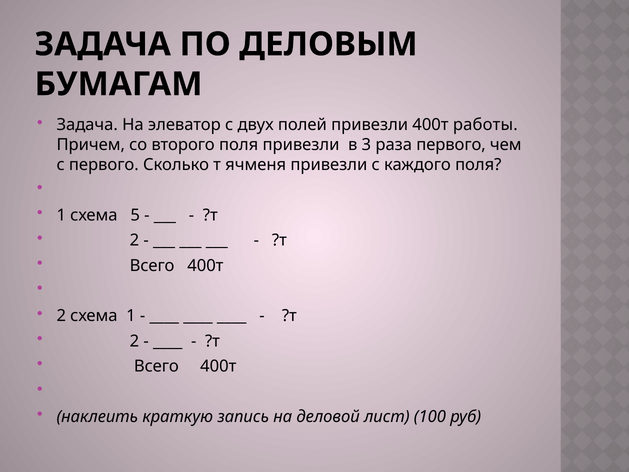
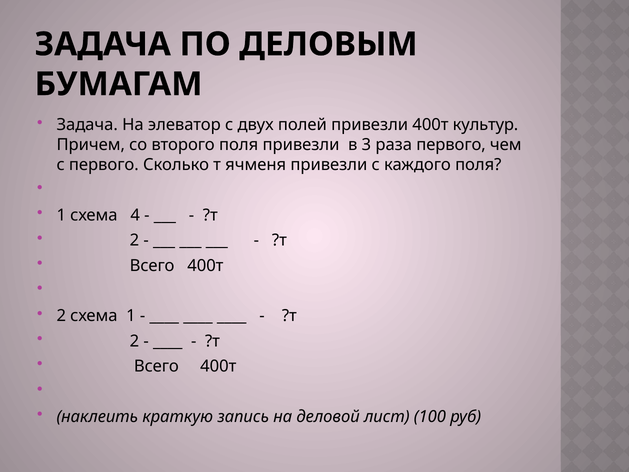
работы: работы -> культур (485, 125)
5: 5 -> 4 (135, 215)
